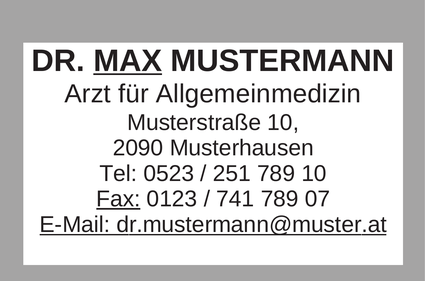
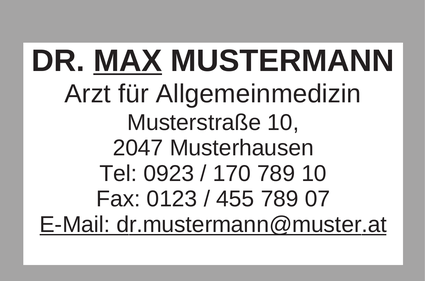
2090: 2090 -> 2047 (138, 148)
0523: 0523 -> 0923 (169, 174)
251: 251 -> 170 (232, 174)
Fax underline: present -> none (118, 199)
741: 741 -> 455 (235, 199)
